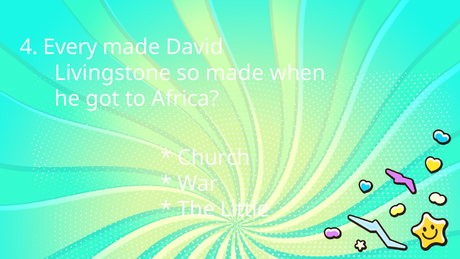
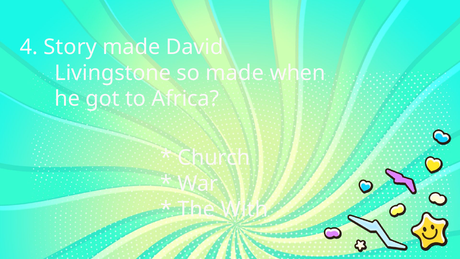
Every: Every -> Story (70, 47)
Little: Little -> With (244, 209)
